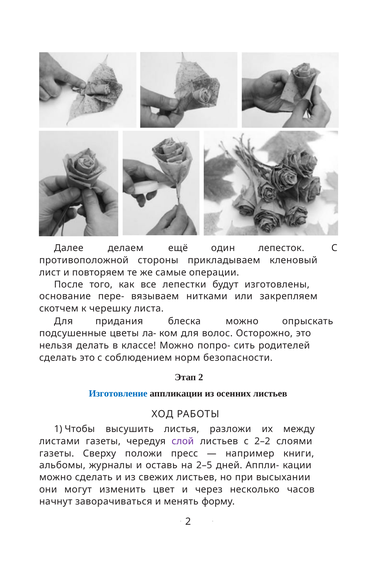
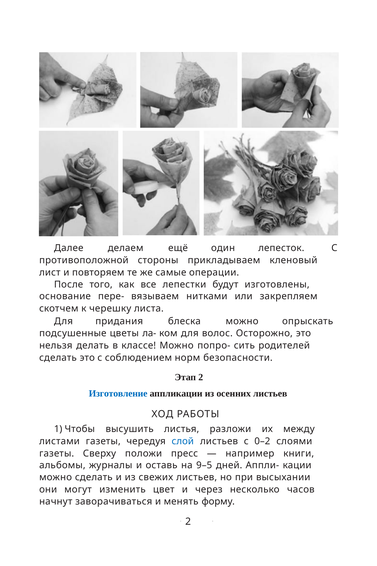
слой colour: purple -> blue (183, 442)
2–2: 2–2 -> 0–2 (262, 442)
2–5: 2–5 -> 9–5 (204, 465)
